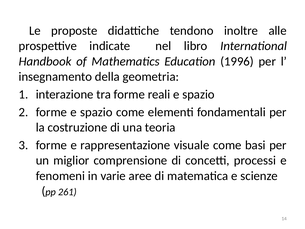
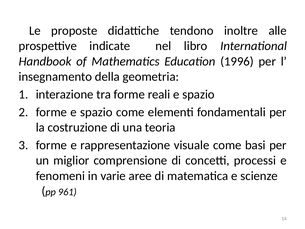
261: 261 -> 961 (67, 192)
